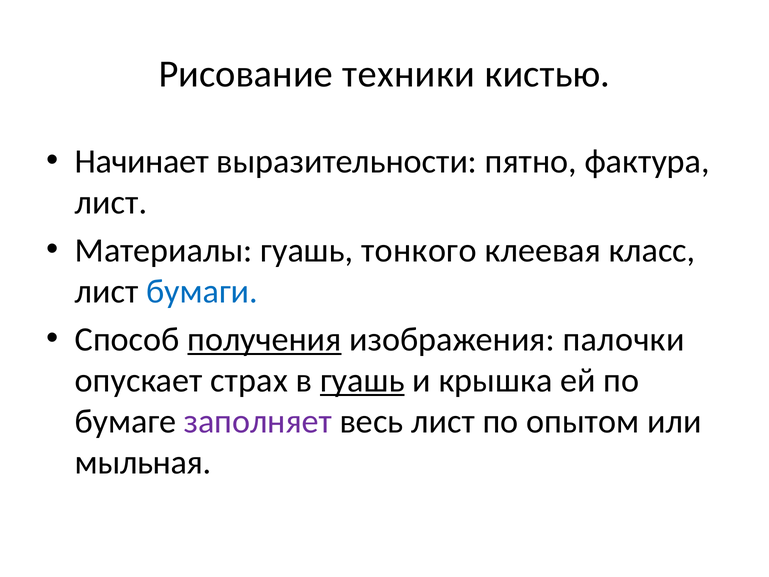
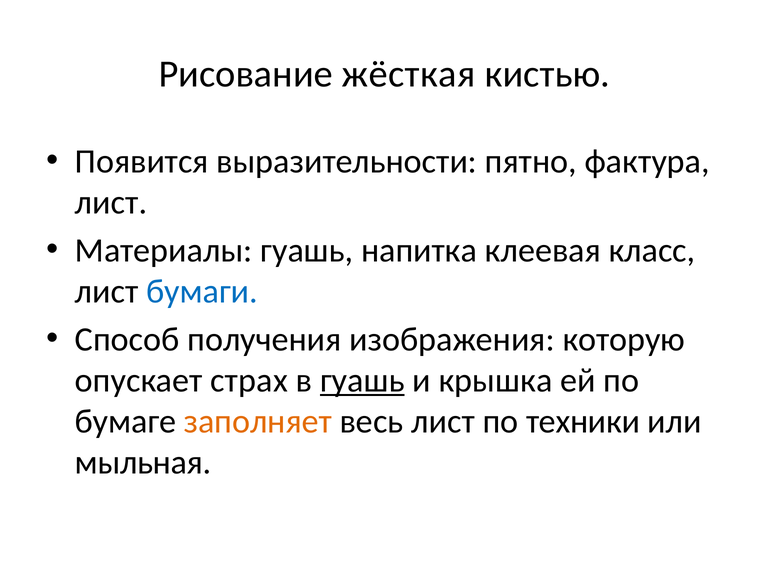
техники: техники -> жёсткая (409, 74)
Начинает: Начинает -> Появится (142, 161)
тонкого: тонкого -> напитка (419, 250)
получения underline: present -> none (264, 339)
палочки: палочки -> которую (624, 339)
заполняет colour: purple -> orange (258, 421)
опытом: опытом -> техники (583, 421)
